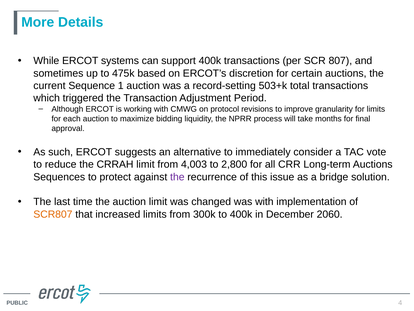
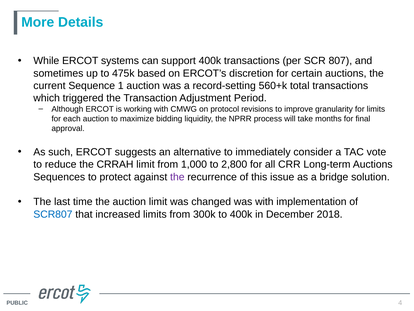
503+k: 503+k -> 560+k (273, 86)
4,003: 4,003 -> 1,000 (194, 164)
SCR807 colour: orange -> blue (53, 214)
2060: 2060 -> 2018 (330, 214)
